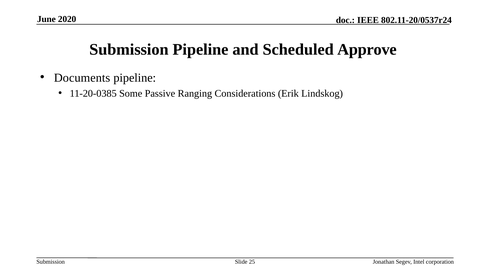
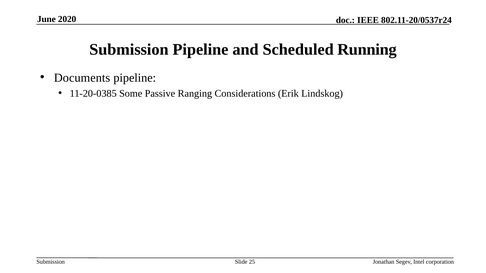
Approve: Approve -> Running (367, 50)
